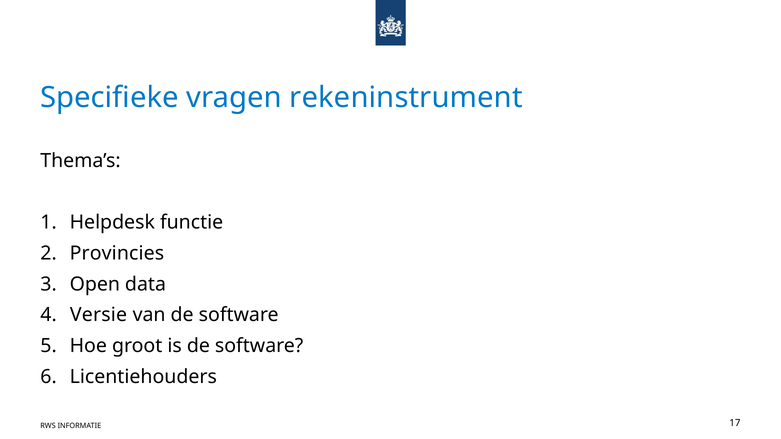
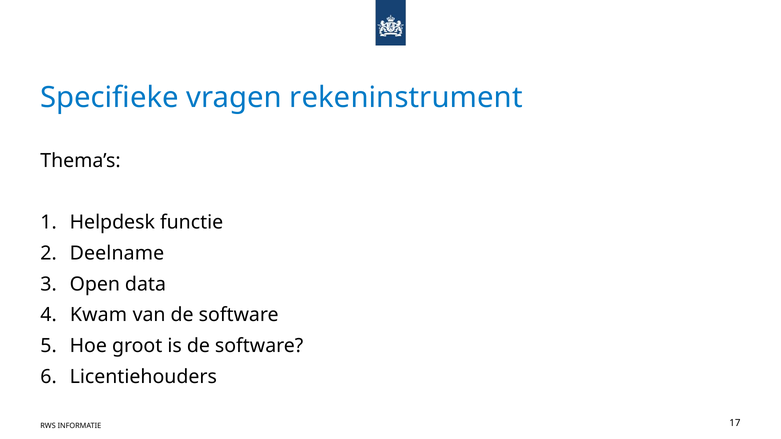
Provincies: Provincies -> Deelname (117, 254)
Versie: Versie -> Kwam (99, 315)
